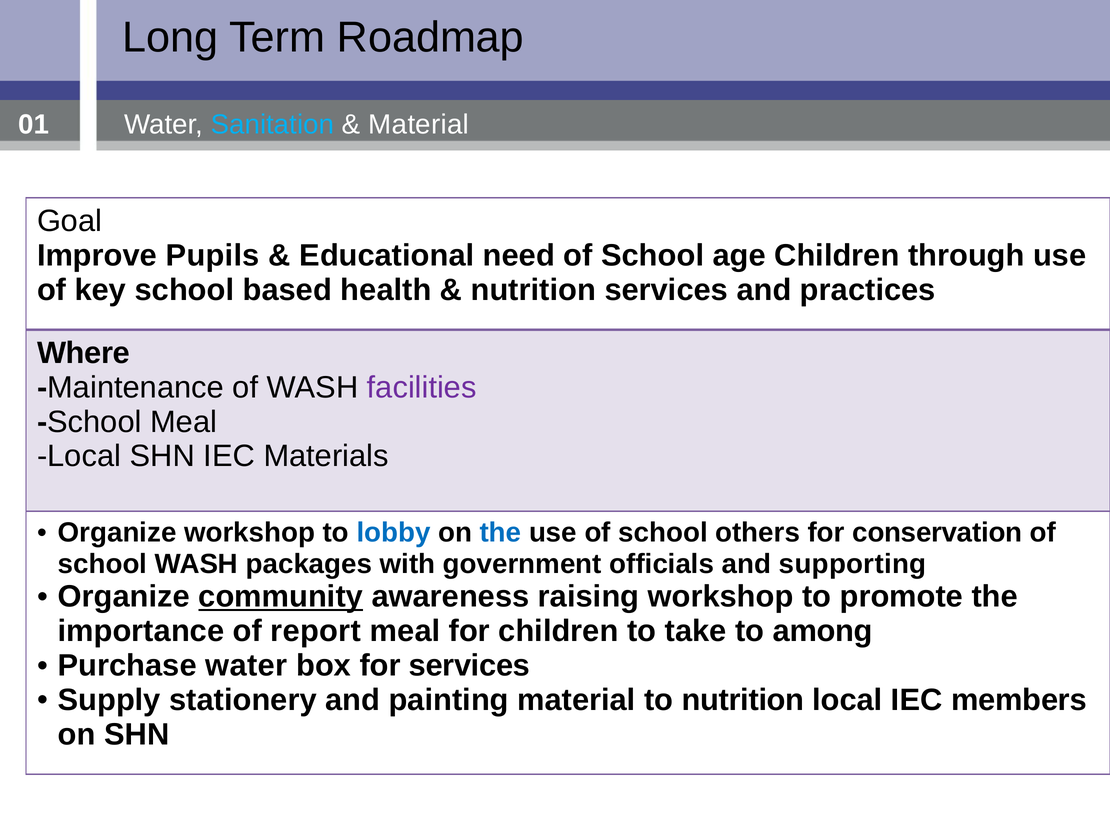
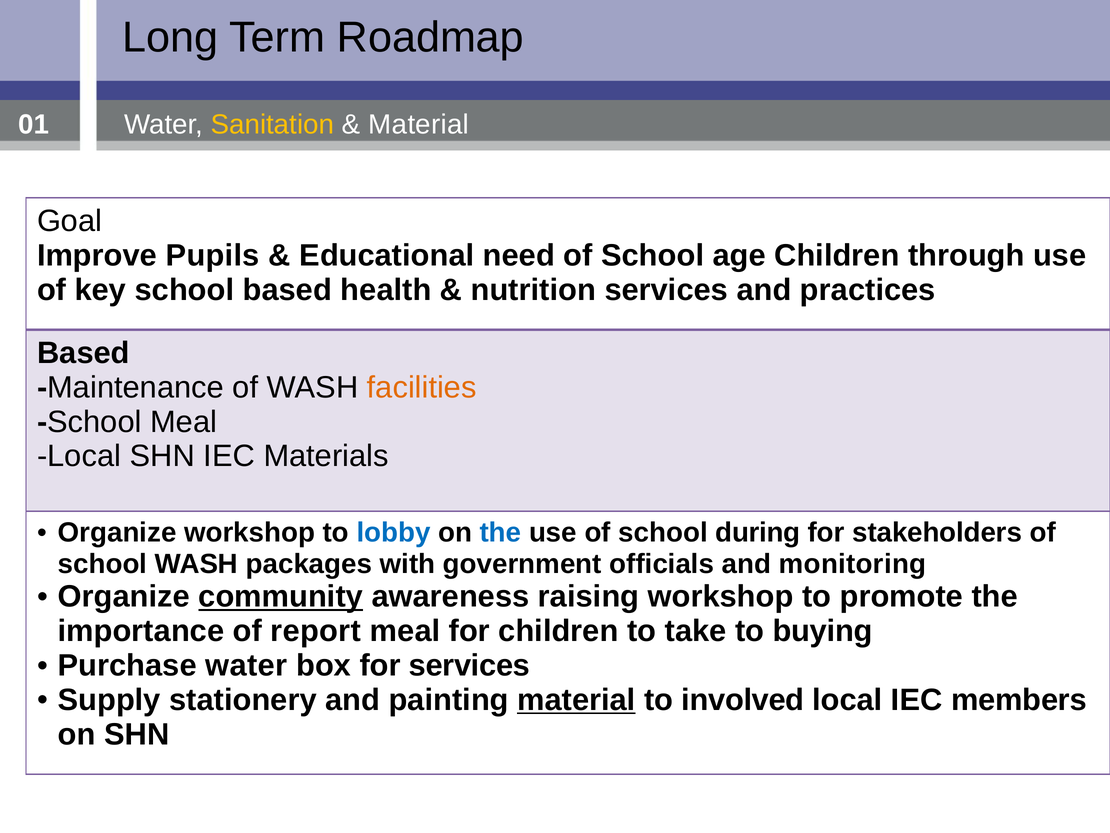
Sanitation colour: light blue -> yellow (272, 124)
Where: Where -> Based (83, 353)
facilities colour: purple -> orange (422, 387)
others: others -> during (758, 532)
conservation: conservation -> stakeholders (937, 532)
supporting: supporting -> monitoring (853, 564)
among: among -> buying (823, 631)
material underline: none -> present (576, 700)
to nutrition: nutrition -> involved (743, 700)
